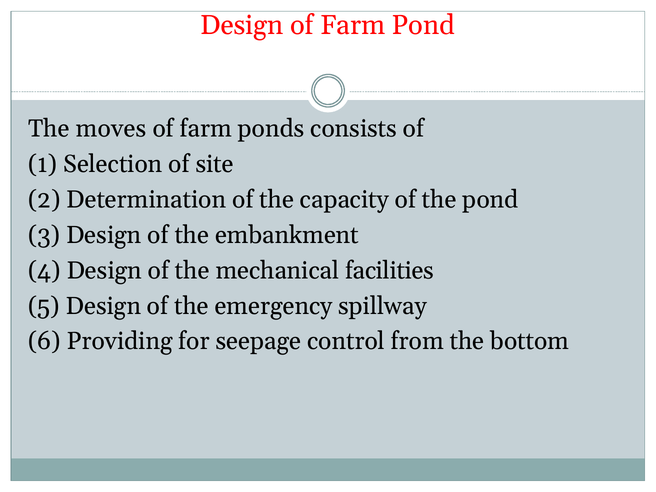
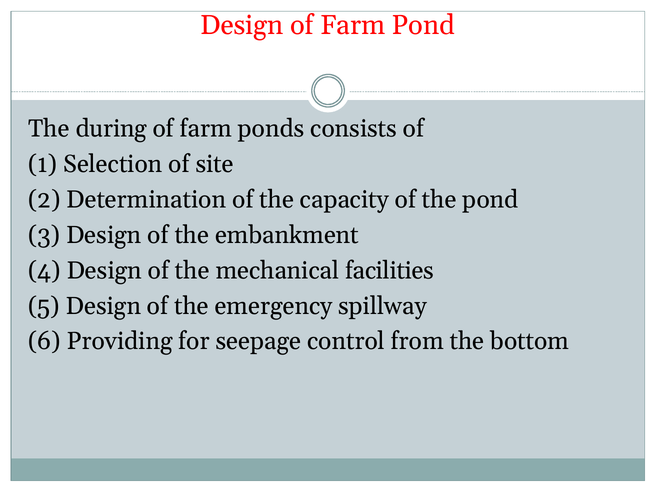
moves: moves -> during (111, 129)
